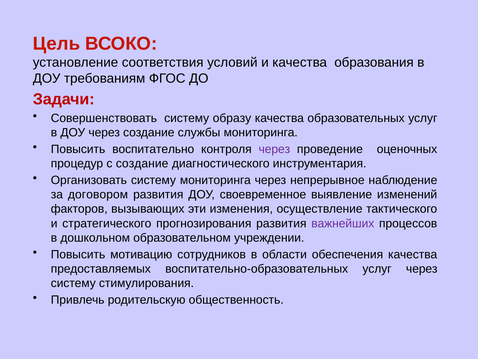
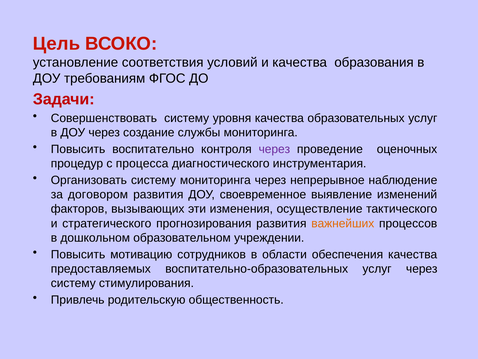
образу: образу -> уровня (232, 118)
с создание: создание -> процесса (142, 163)
важнейших colour: purple -> orange (343, 223)
